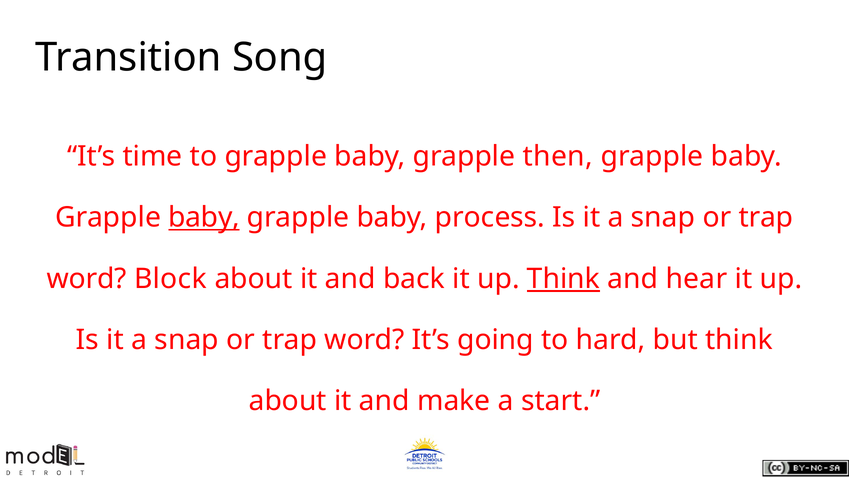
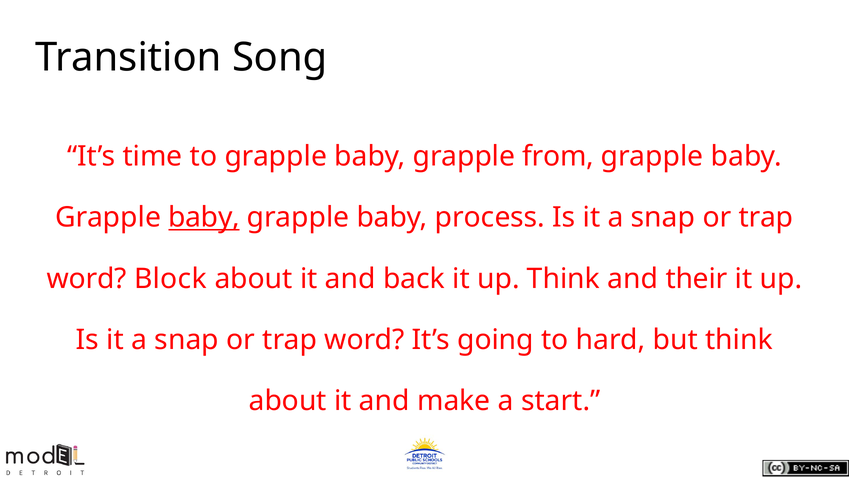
then: then -> from (558, 156)
Think underline: present -> none (564, 278)
hear: hear -> their (697, 278)
